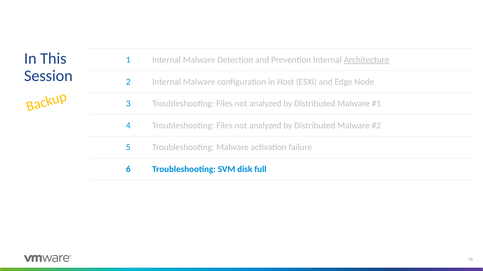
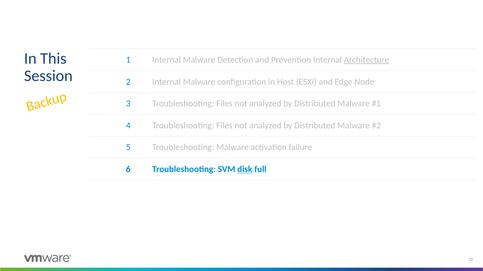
disk underline: none -> present (245, 170)
